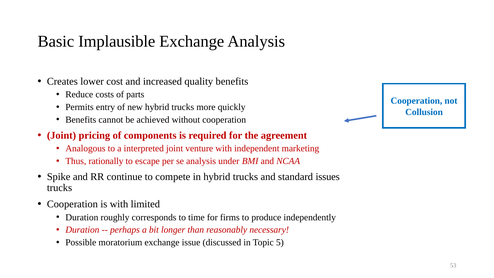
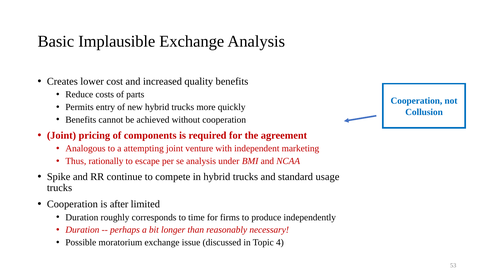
interpreted: interpreted -> attempting (144, 148)
issues: issues -> usage (328, 177)
is with: with -> after (119, 204)
5: 5 -> 4 (280, 242)
